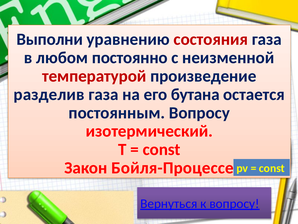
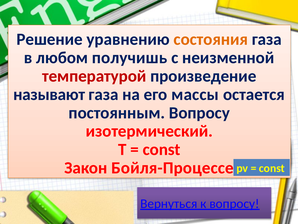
Выполни: Выполни -> Решение (50, 39)
состояния colour: red -> orange (211, 39)
постоянно: постоянно -> получишь (130, 58)
разделив: разделив -> называют (49, 94)
бутана: бутана -> массы (195, 94)
